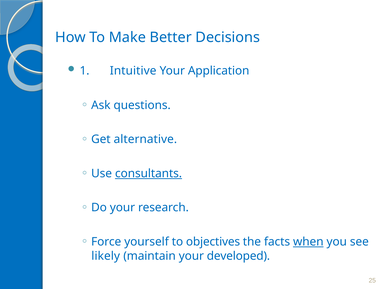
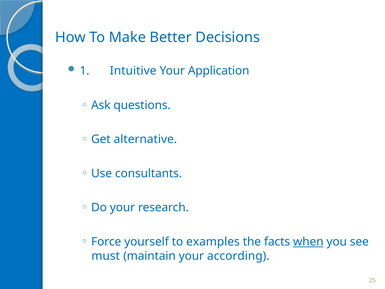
consultants underline: present -> none (149, 173)
objectives: objectives -> examples (213, 242)
likely: likely -> must (106, 256)
developed: developed -> according (238, 256)
